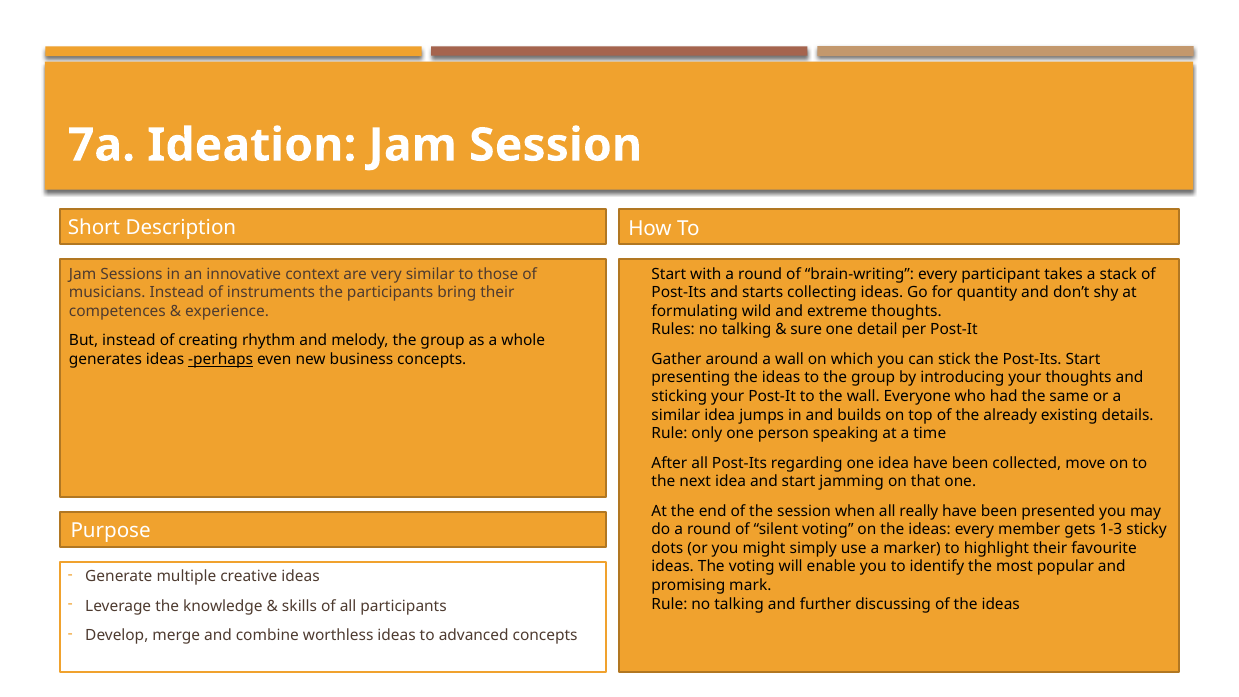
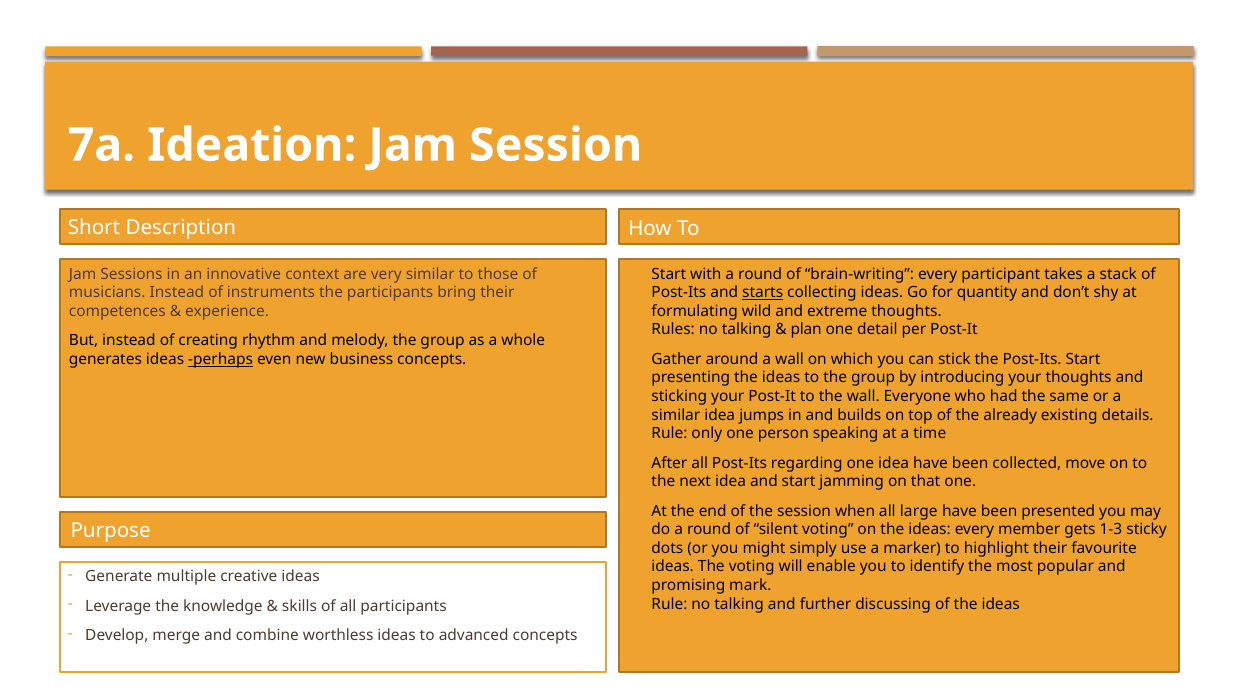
starts underline: none -> present (763, 293)
sure: sure -> plan (806, 330)
really: really -> large (919, 511)
